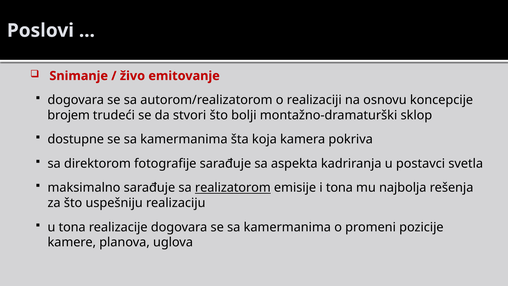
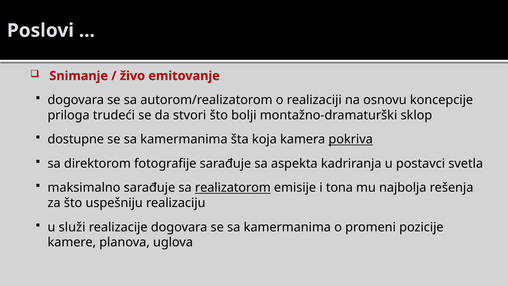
brojem: brojem -> priloga (69, 115)
pokriva underline: none -> present (351, 139)
u tona: tona -> služi (72, 227)
